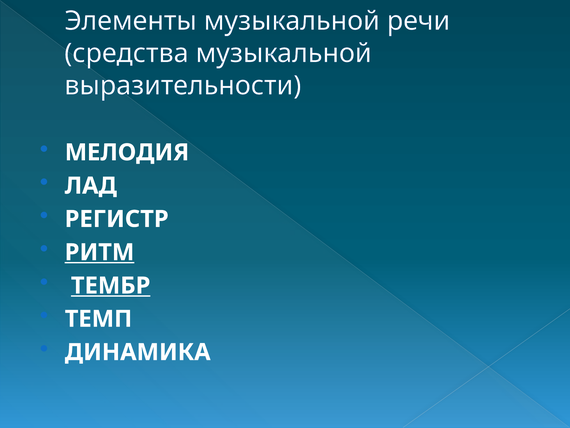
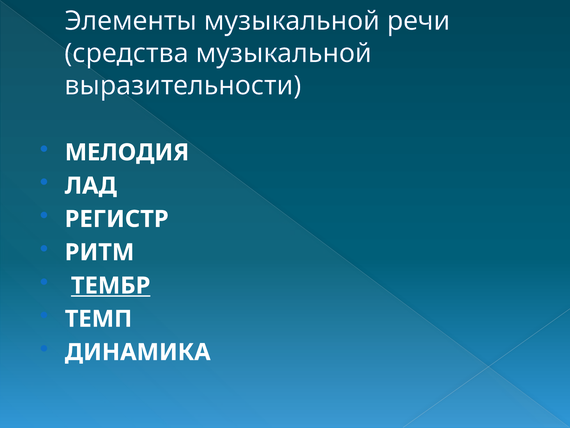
РИТМ underline: present -> none (100, 252)
